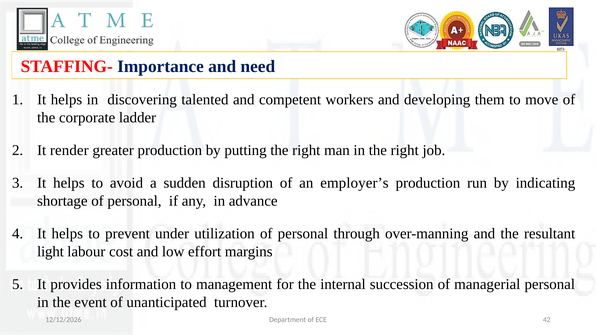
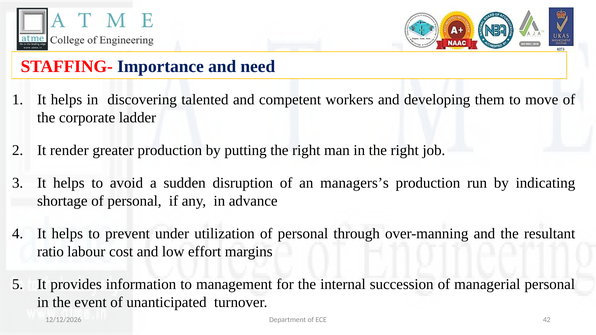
employer’s: employer’s -> managers’s (354, 183)
light: light -> ratio (50, 252)
